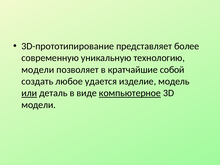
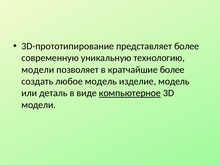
кратчайшие собой: собой -> более (172, 70)
любое удается: удается -> модель (101, 81)
или underline: present -> none (29, 93)
